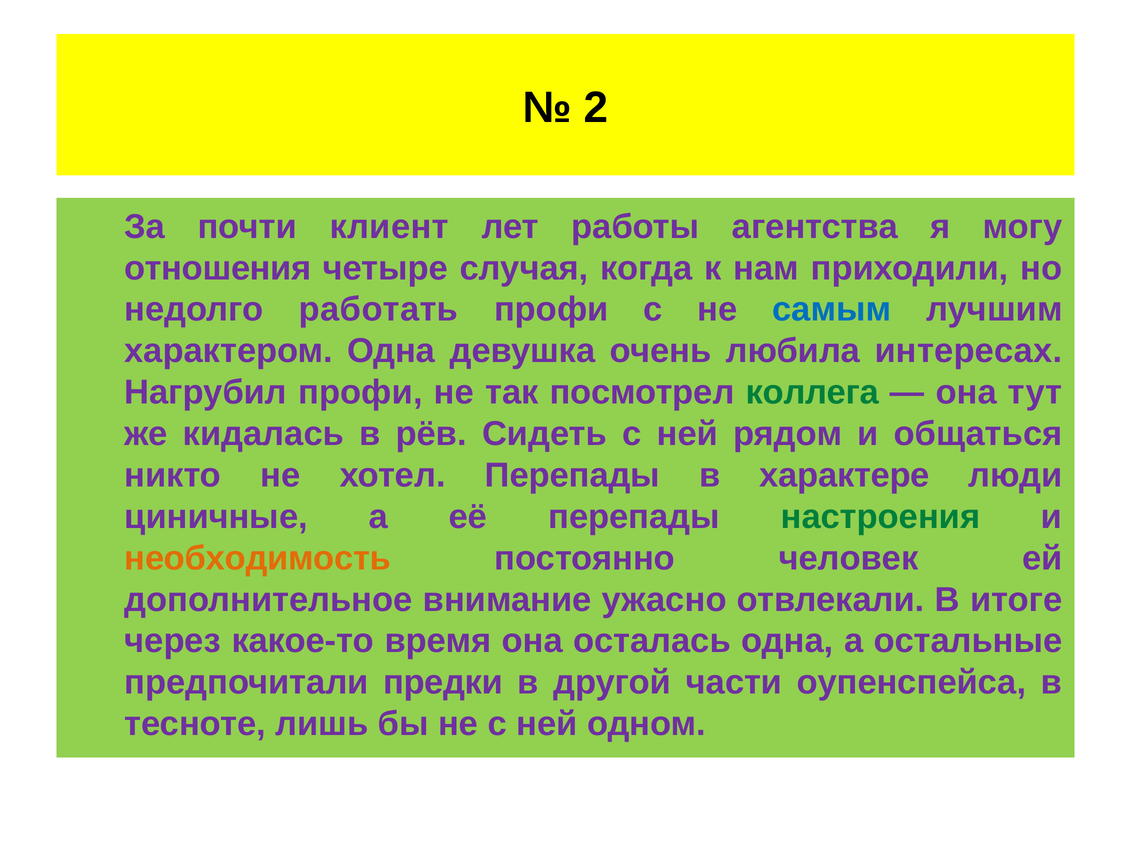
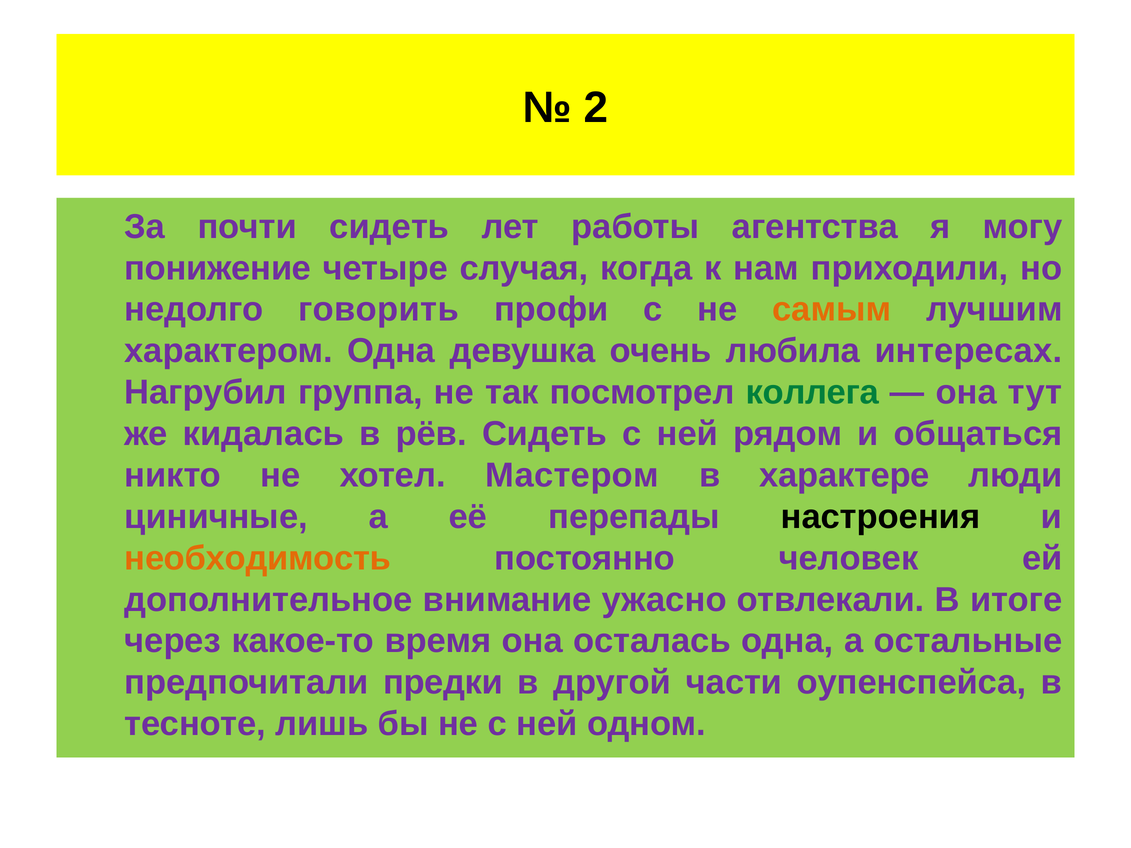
почти клиент: клиент -> сидеть (389, 227)
отношения: отношения -> понижение (218, 268)
работать: работать -> говорить (379, 310)
самым colour: blue -> orange (832, 310)
Нагрубил профи: профи -> группа (360, 393)
хотел Перепады: Перепады -> Мастером (572, 475)
настроения colour: green -> black (881, 517)
